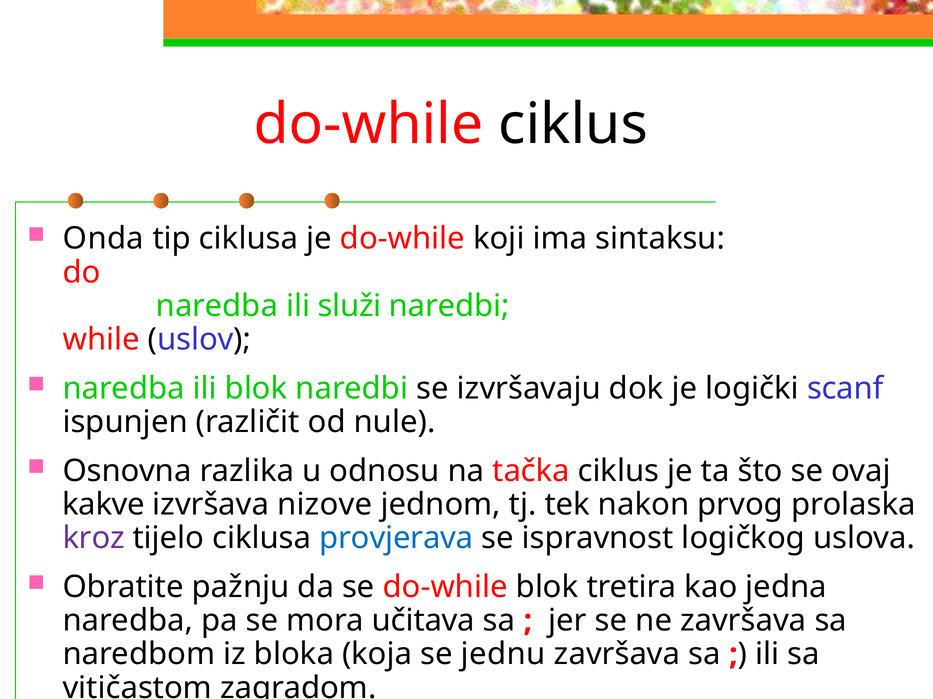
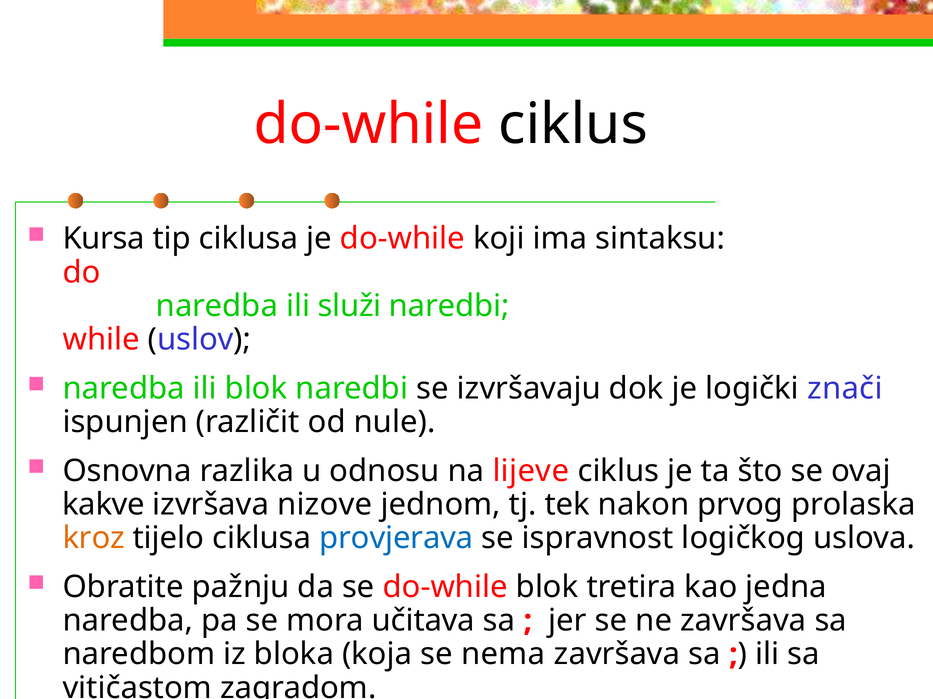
Onda: Onda -> Kursa (104, 239)
scanf: scanf -> znači (845, 389)
tačka: tačka -> lijeve (531, 472)
kroz colour: purple -> orange (94, 539)
jednu: jednu -> nema (503, 655)
